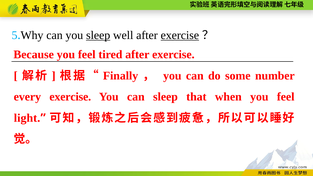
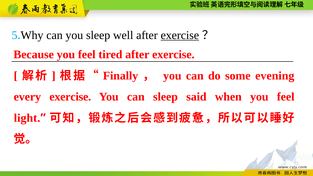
sleep underline: present -> none (98, 35)
number: number -> evening (275, 76)
that: that -> said (196, 97)
